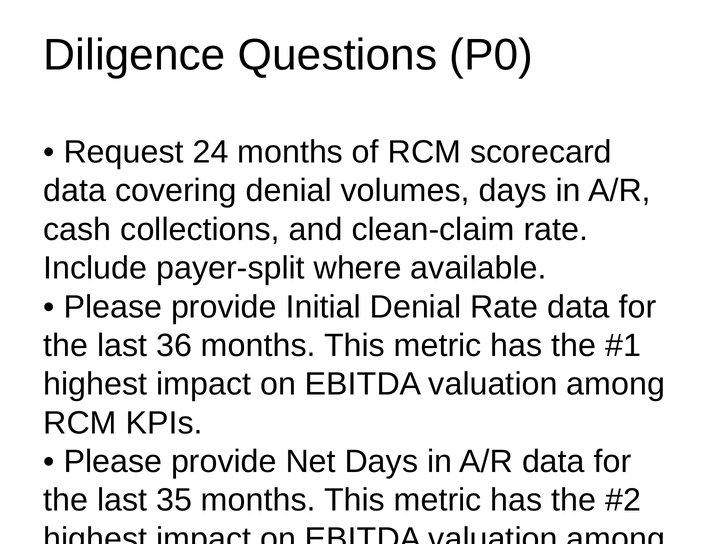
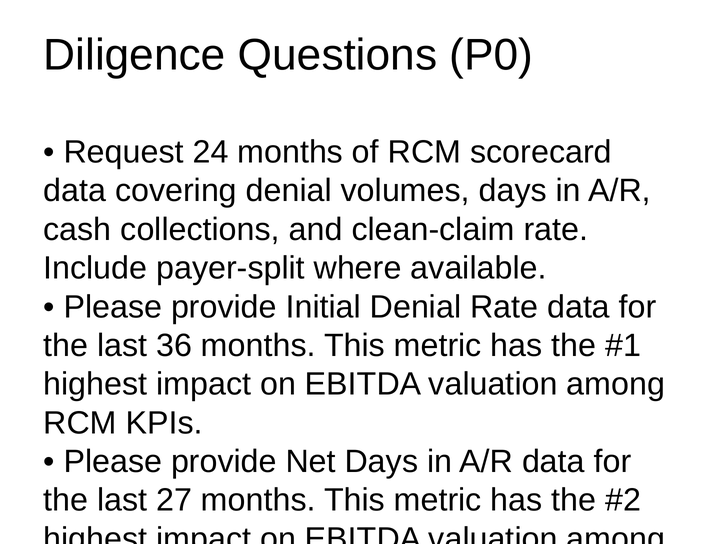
35: 35 -> 27 (174, 500)
